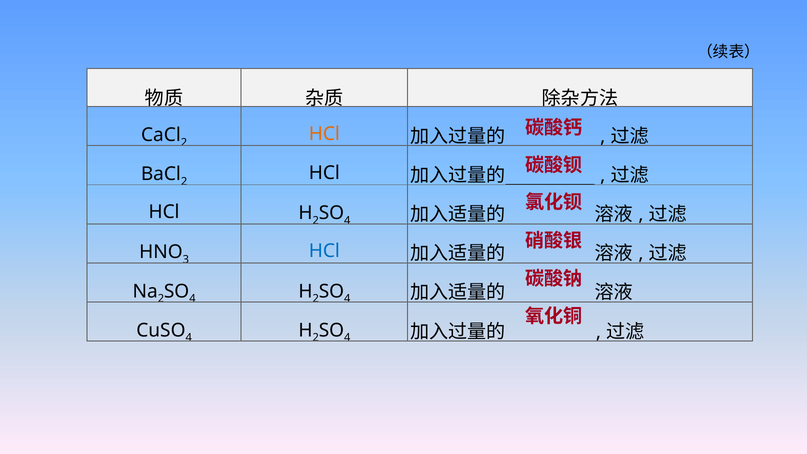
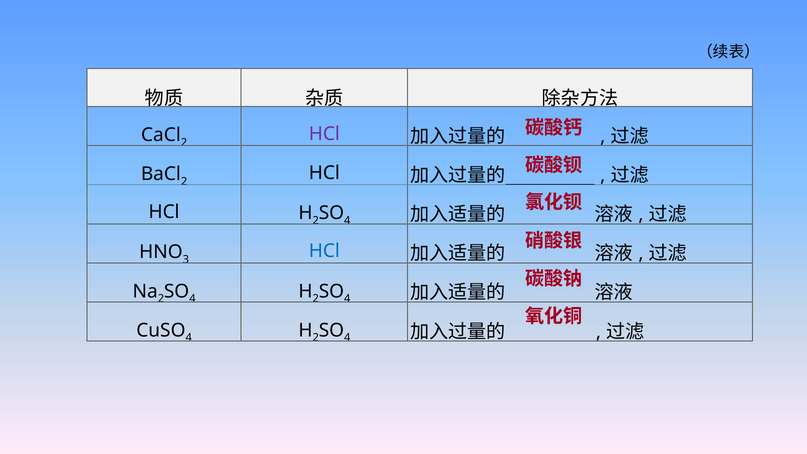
HCl colour: orange -> purple (324, 134)
